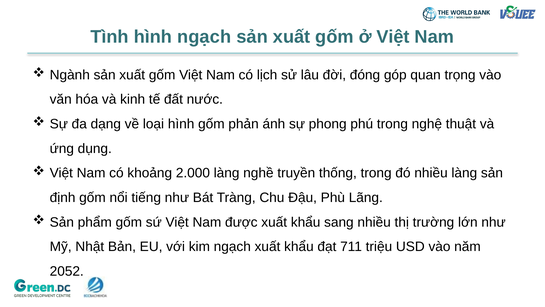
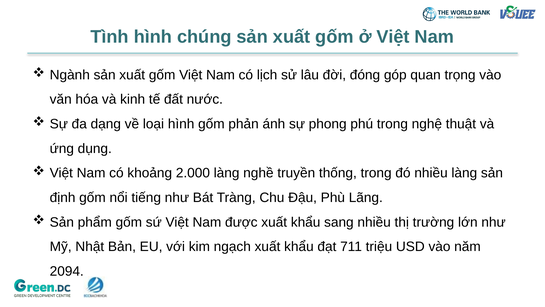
hình ngạch: ngạch -> chúng (204, 37)
2052: 2052 -> 2094 (67, 271)
